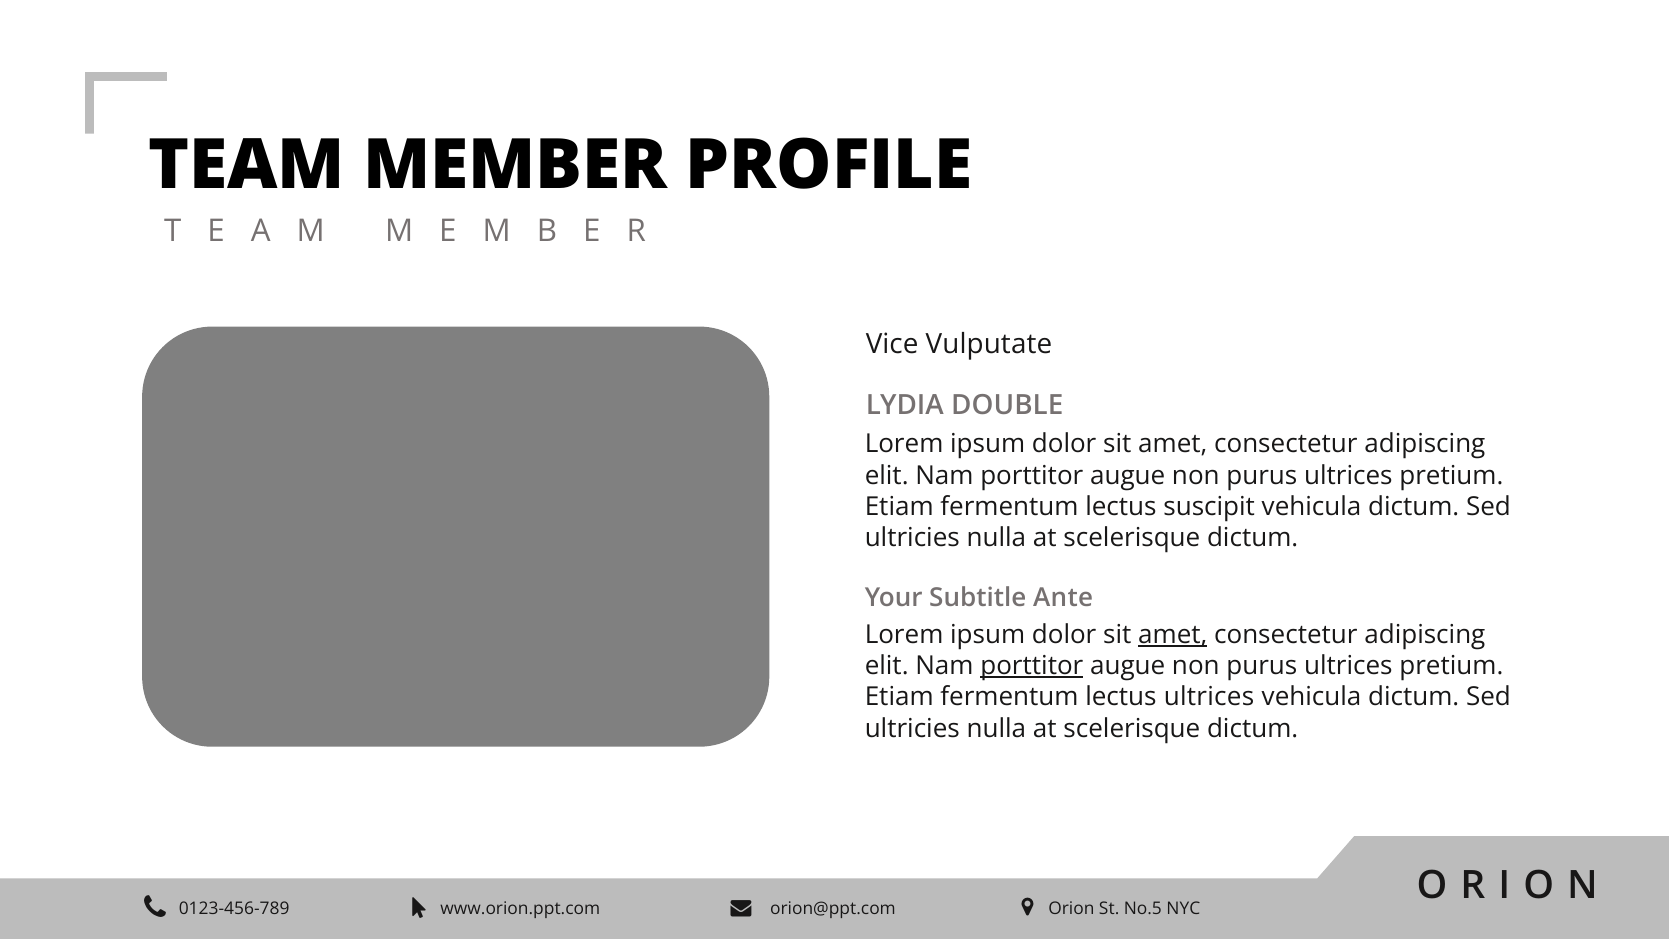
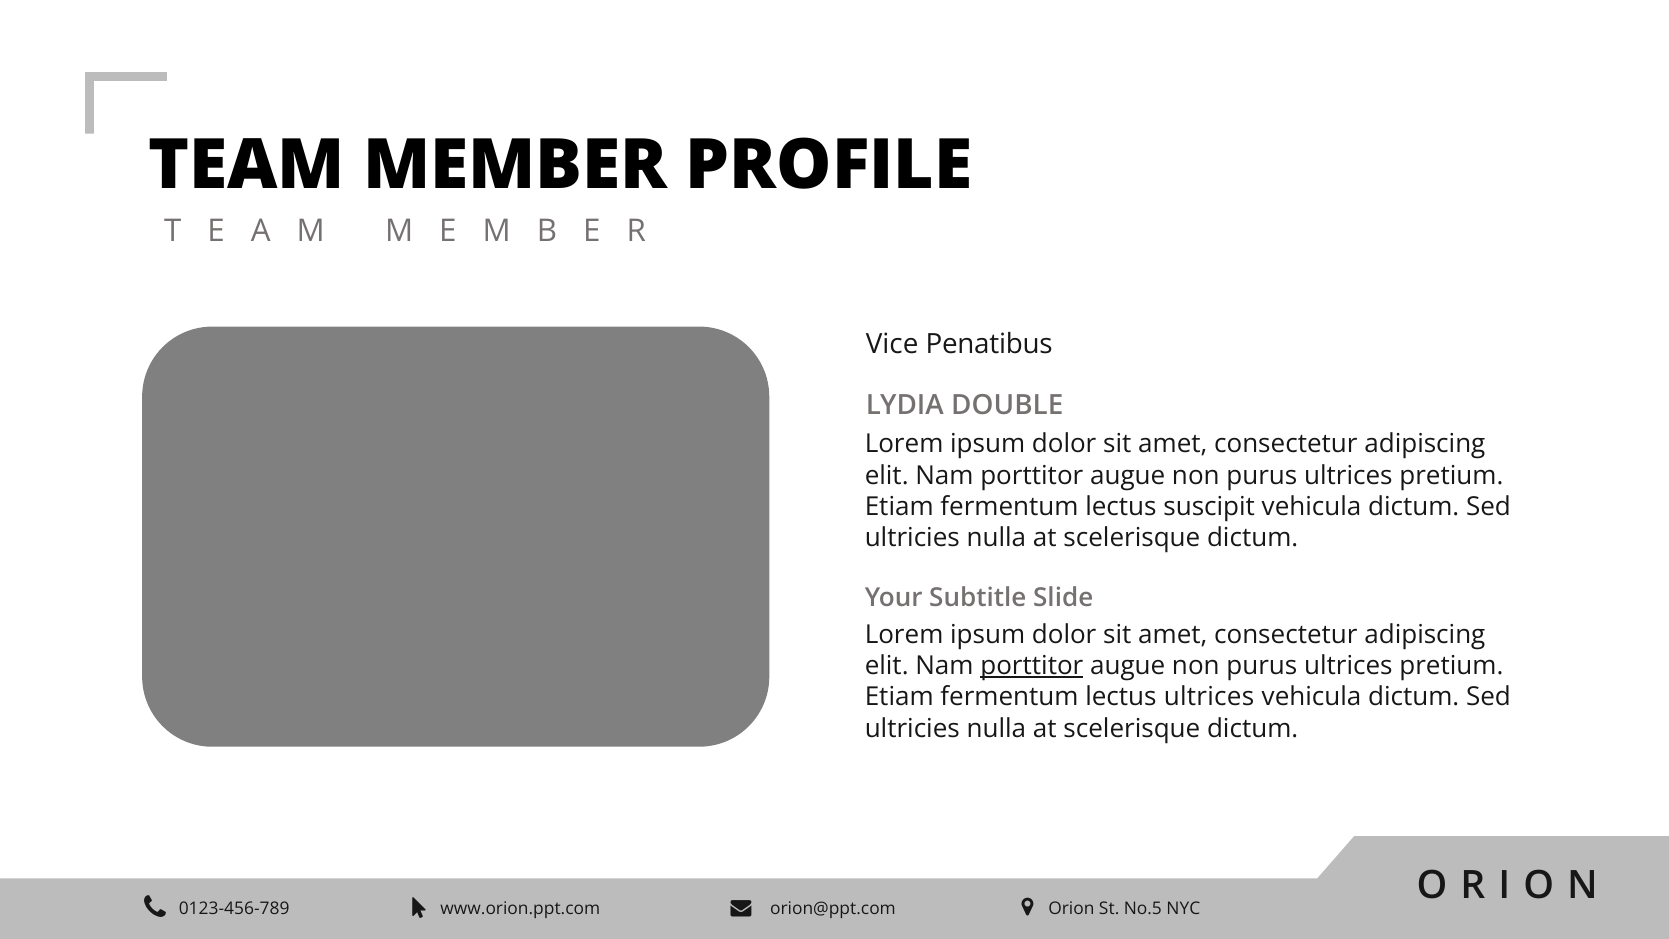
Vulputate: Vulputate -> Penatibus (989, 344)
Ante: Ante -> Slide (1063, 598)
amet underline: present -> none (1173, 634)
